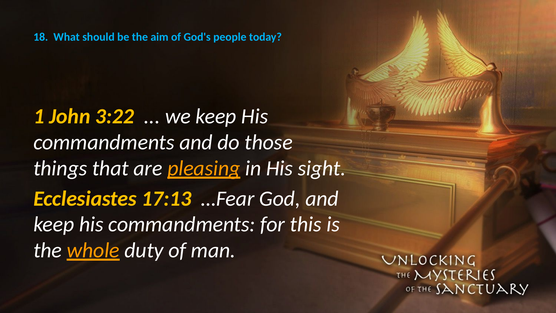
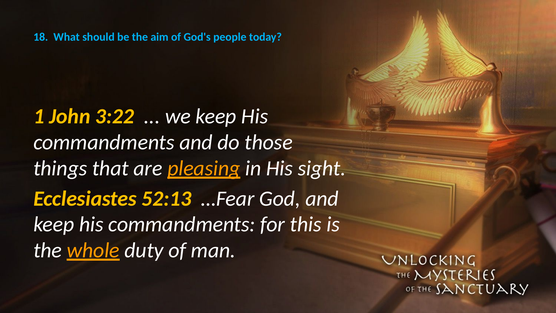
17:13: 17:13 -> 52:13 (166, 198)
